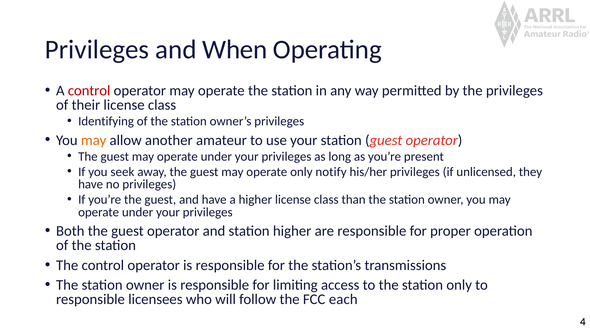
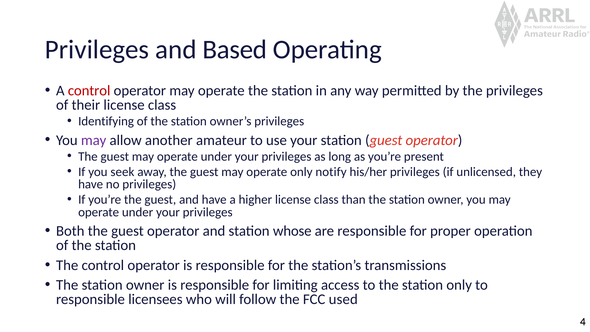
When: When -> Based (235, 50)
may colour: orange -> purple (94, 140)
station higher: higher -> whose (292, 231)
each: each -> used (343, 299)
